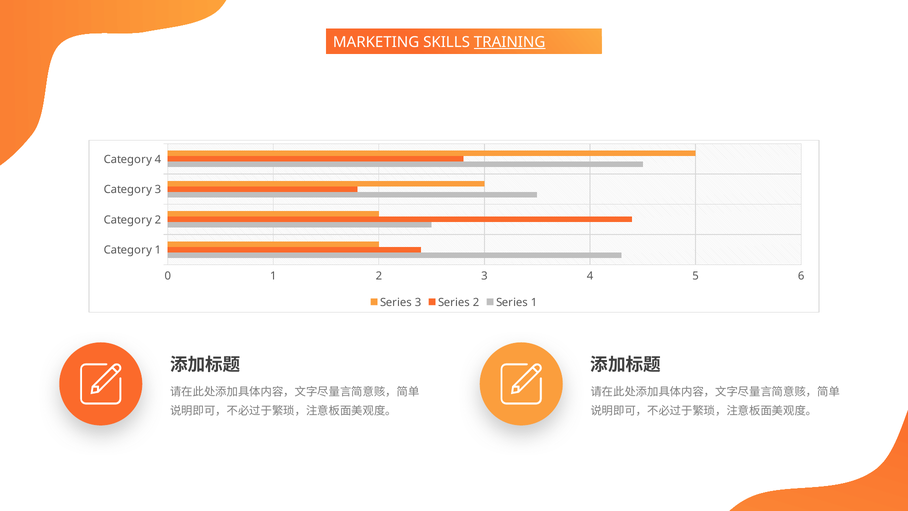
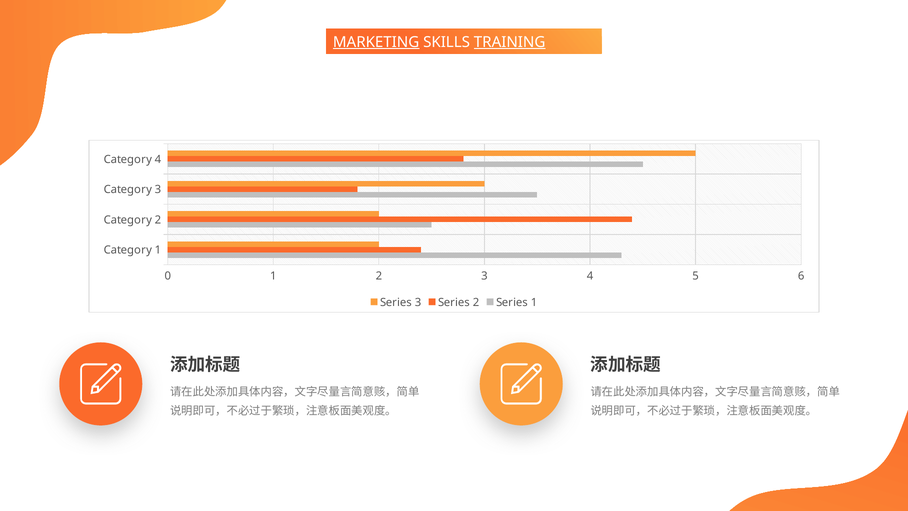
MARKETING underline: none -> present (376, 42)
